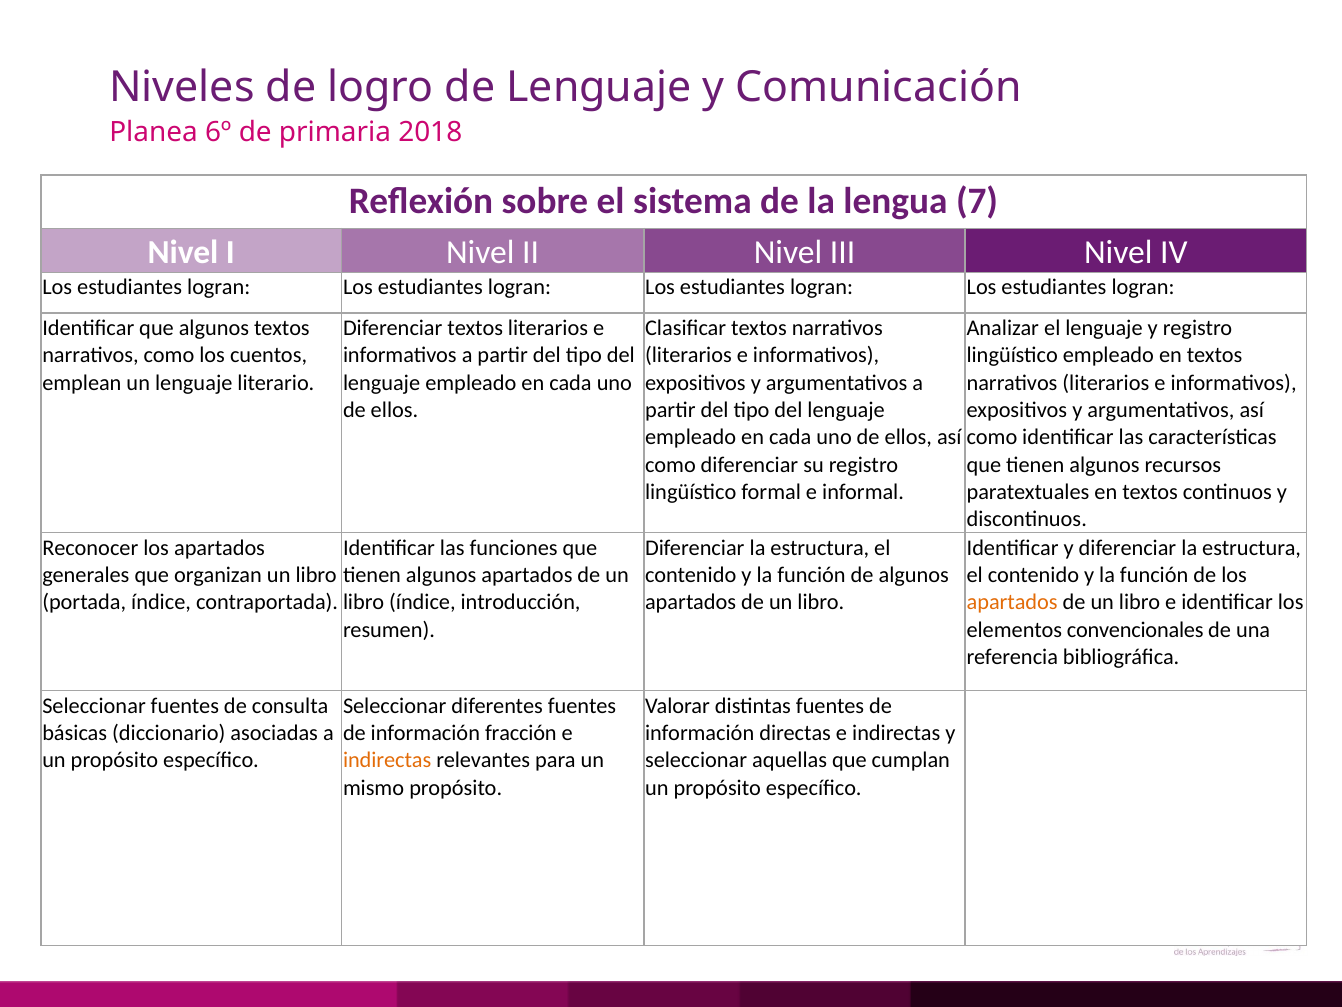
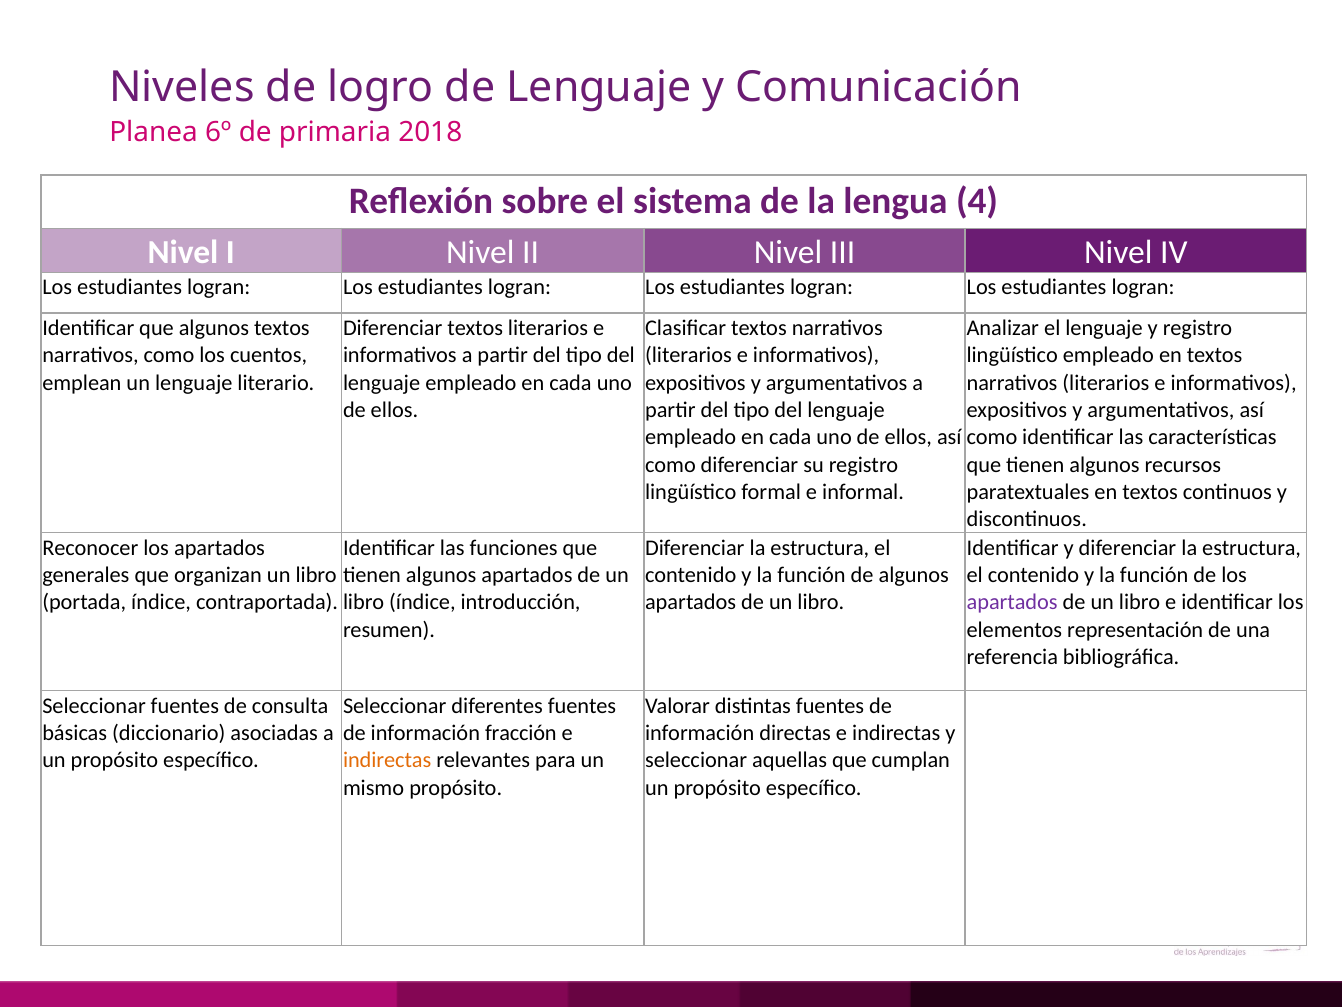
7: 7 -> 4 (977, 201)
apartados colour: orange -> purple (1012, 602)
convencionales: convencionales -> representación (1135, 629)
